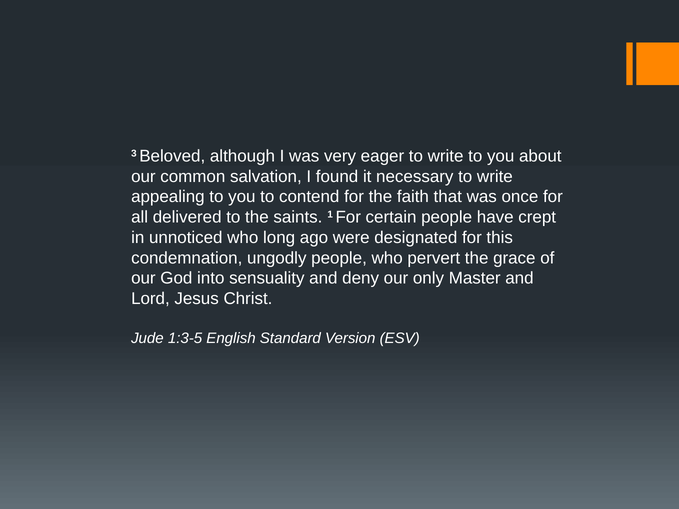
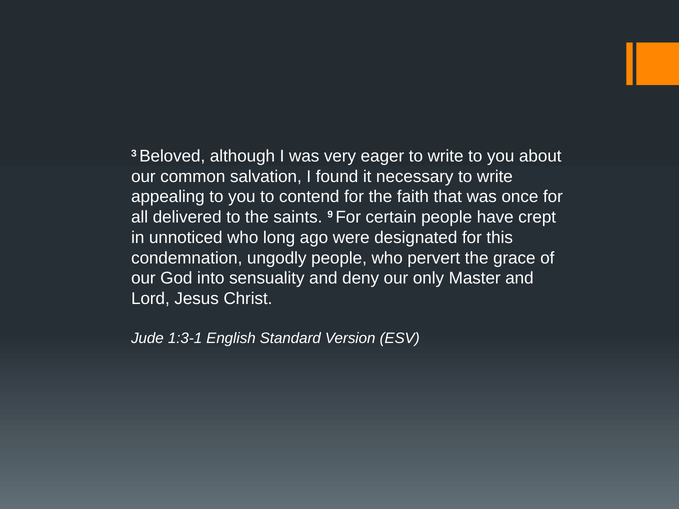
1: 1 -> 9 (330, 215)
1:3-5: 1:3-5 -> 1:3-1 (185, 338)
